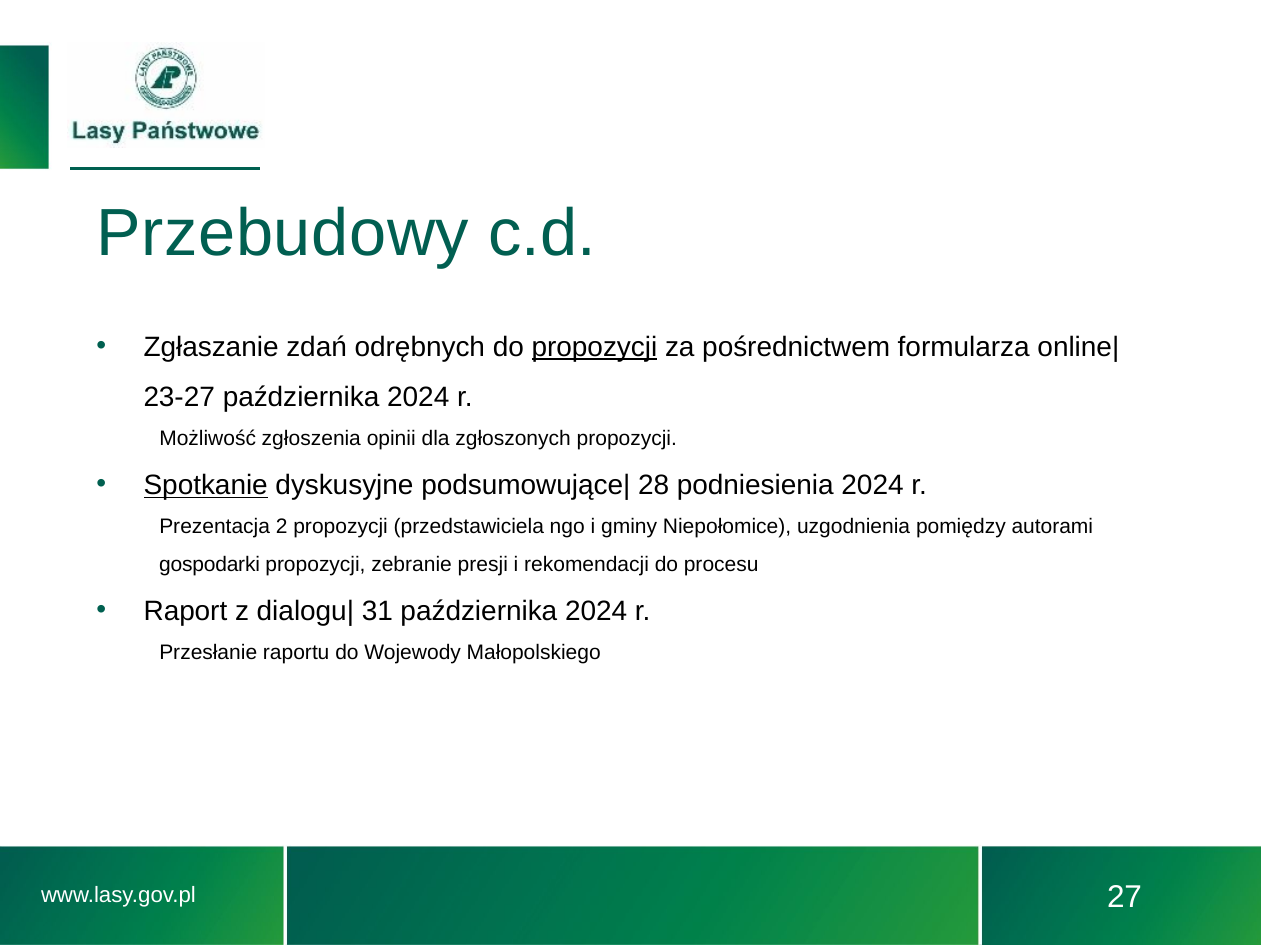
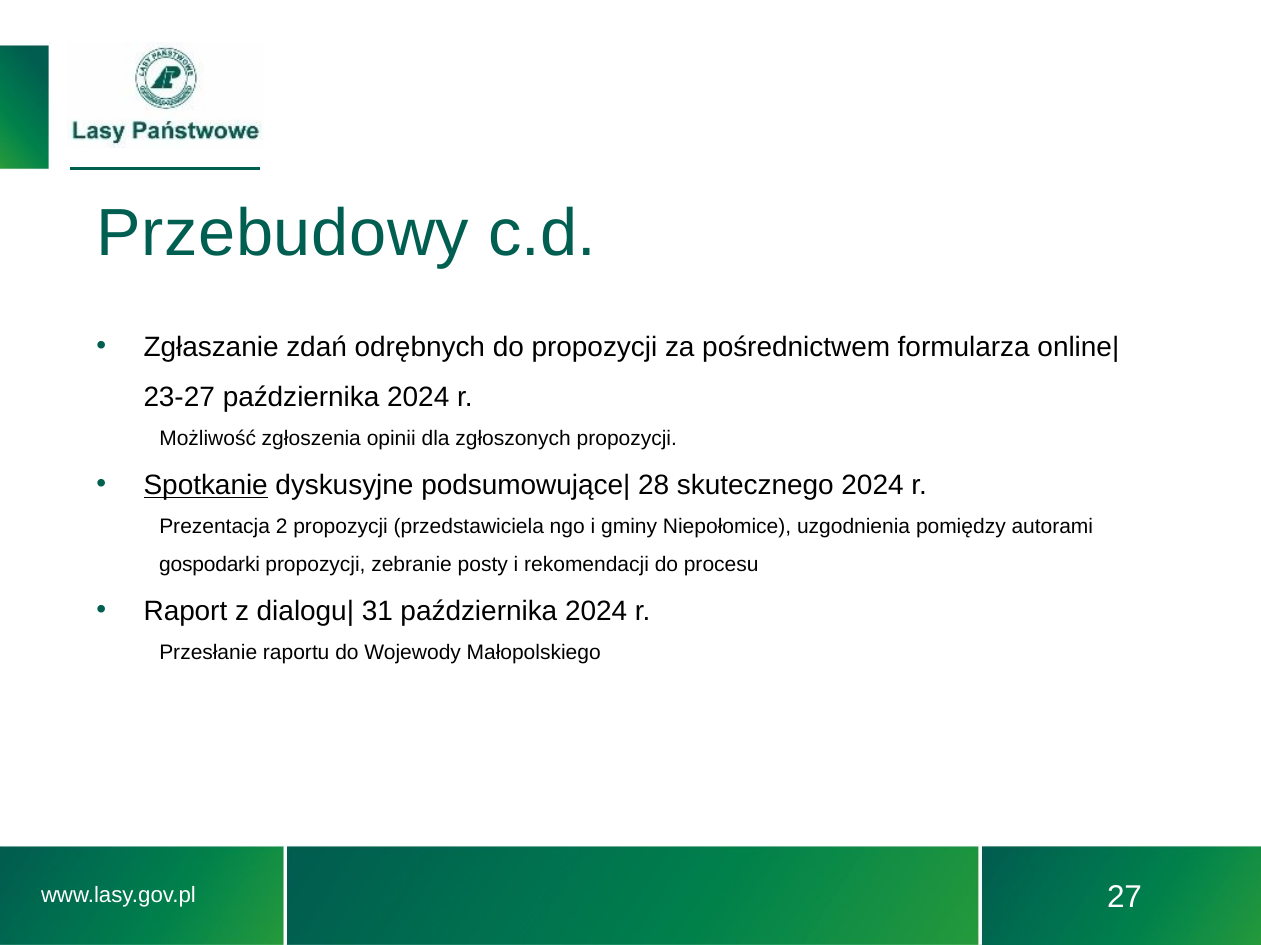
propozycji underline: present -> none (594, 347)
podniesienia: podniesienia -> skutecznego (755, 486)
presji: presji -> posty (483, 565)
